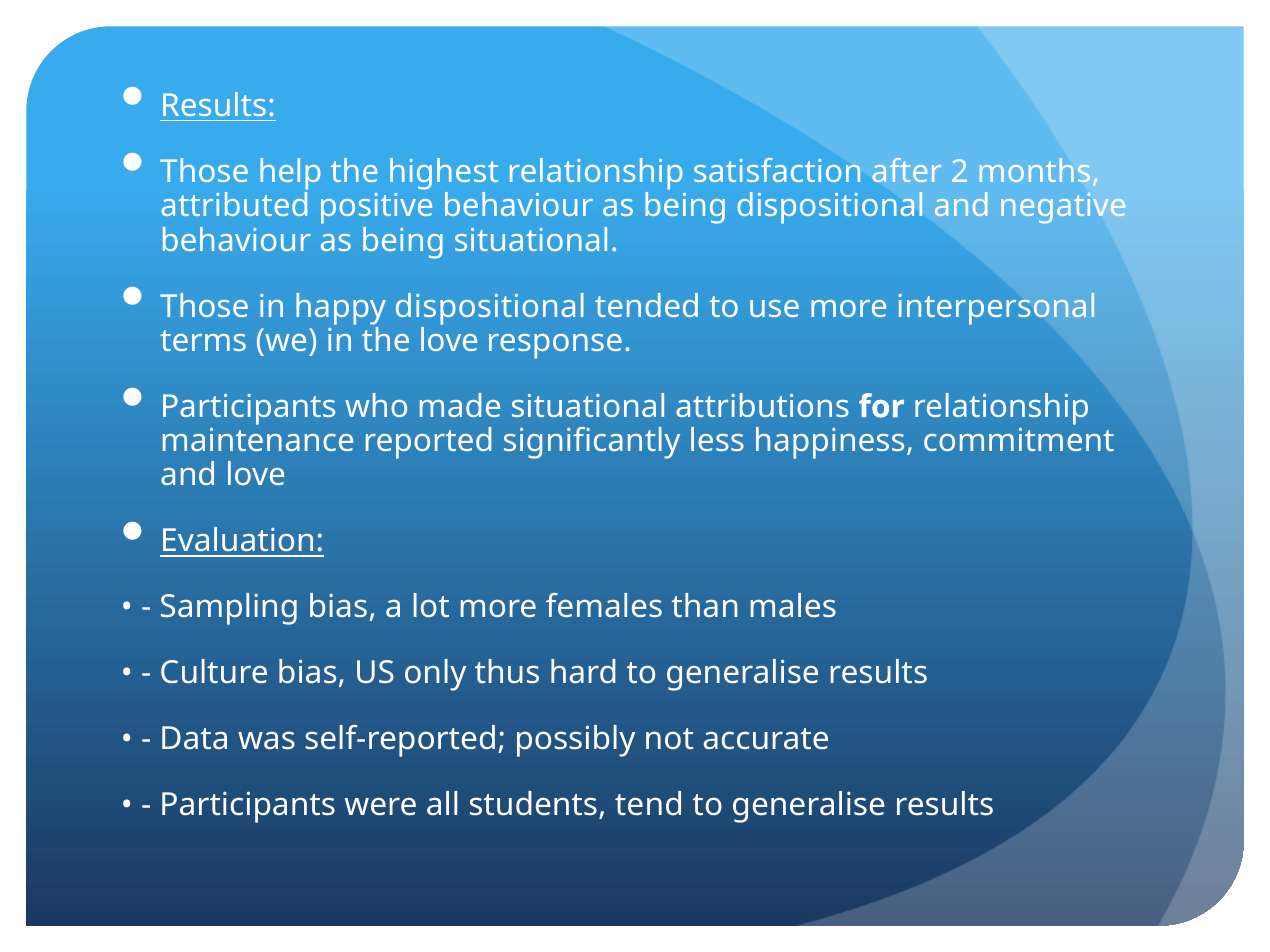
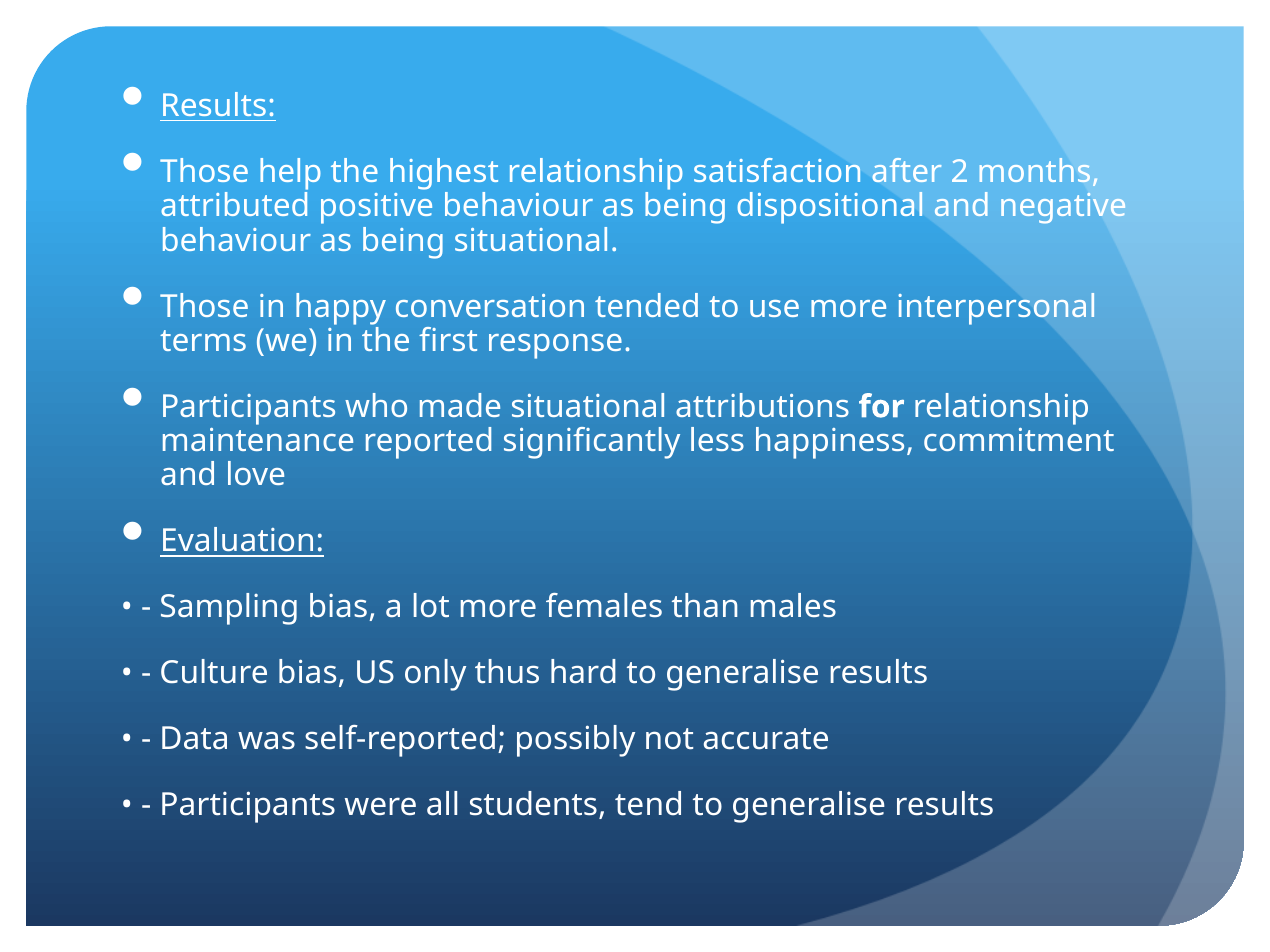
happy dispositional: dispositional -> conversation (490, 307)
the love: love -> first (449, 341)
